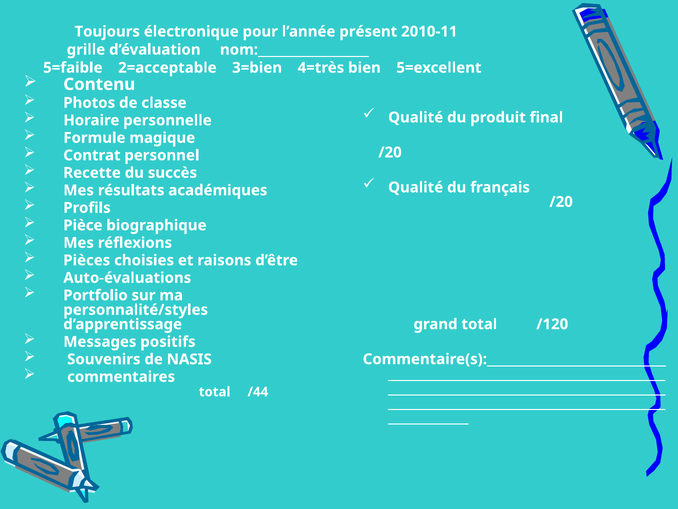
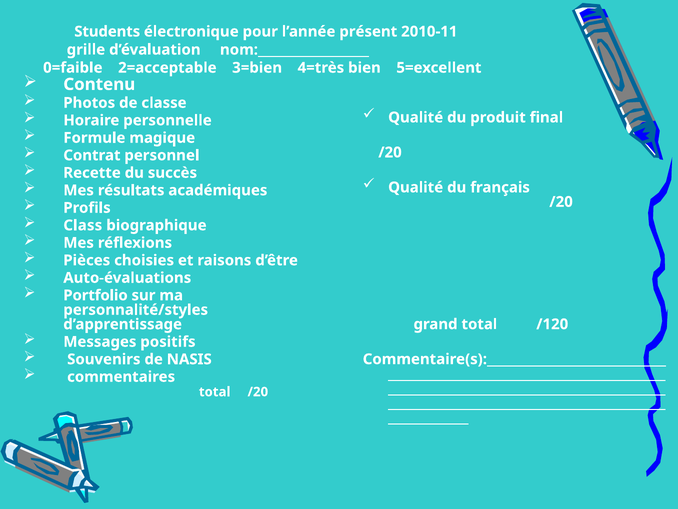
Toujours: Toujours -> Students (107, 32)
5=faible: 5=faible -> 0=faible (73, 68)
Pièce: Pièce -> Class (83, 225)
total /44: /44 -> /20 (258, 392)
